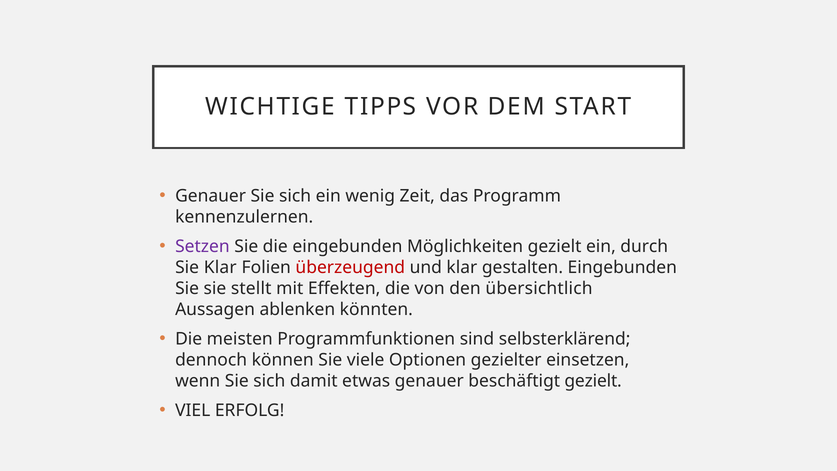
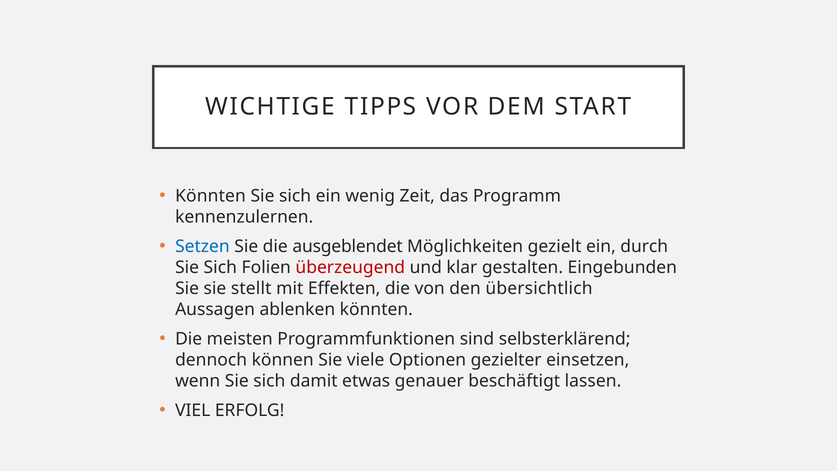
Genauer: Genauer -> Könnten (210, 196)
Setzen colour: purple -> blue (202, 247)
die eingebunden: eingebunden -> ausgeblendet (348, 247)
Klar: Klar -> Sich (220, 267)
beschäftigt gezielt: gezielt -> lassen (593, 381)
